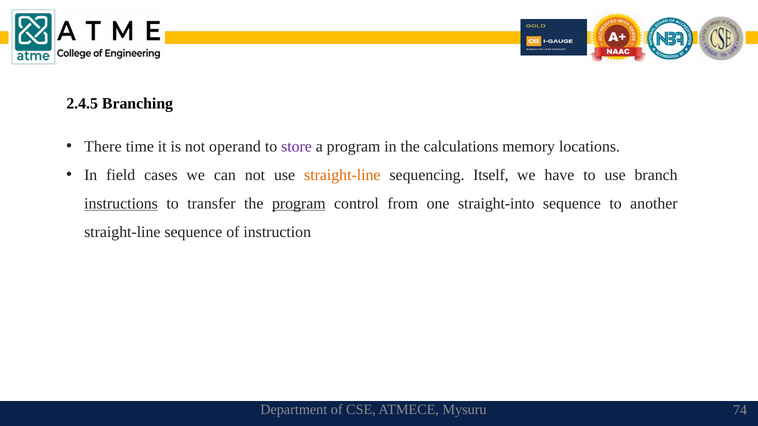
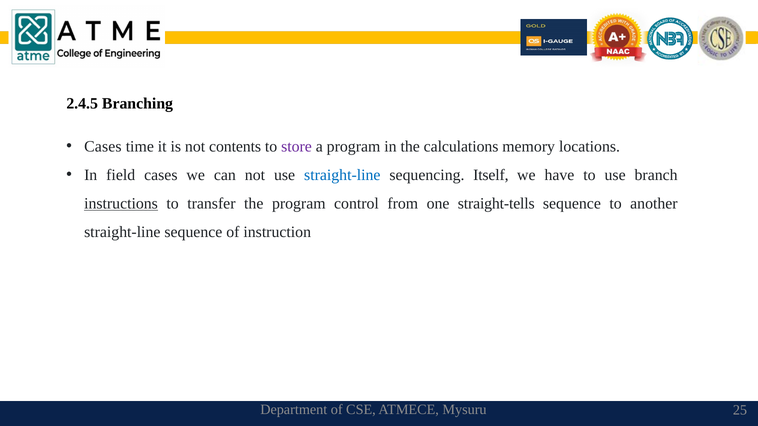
There: There -> Cases (103, 147)
operand: operand -> contents (235, 147)
straight-line colour: orange -> blue (342, 175)
program underline: present -> none (299, 204)
straight-into: straight-into -> straight-tells (496, 204)
74: 74 -> 25 (740, 410)
